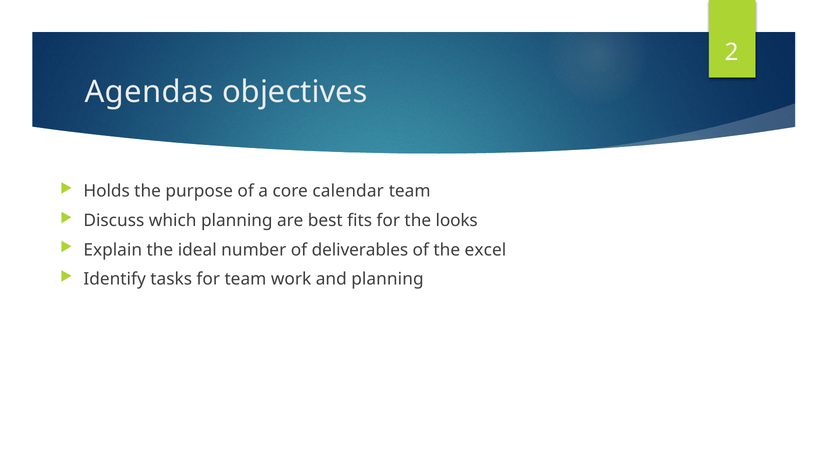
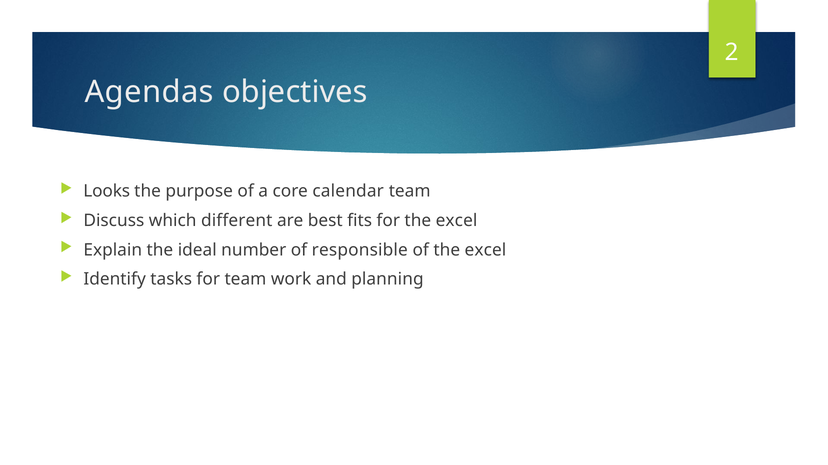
Holds: Holds -> Looks (107, 192)
which planning: planning -> different (237, 221)
for the looks: looks -> excel (457, 221)
deliverables: deliverables -> responsible (360, 250)
